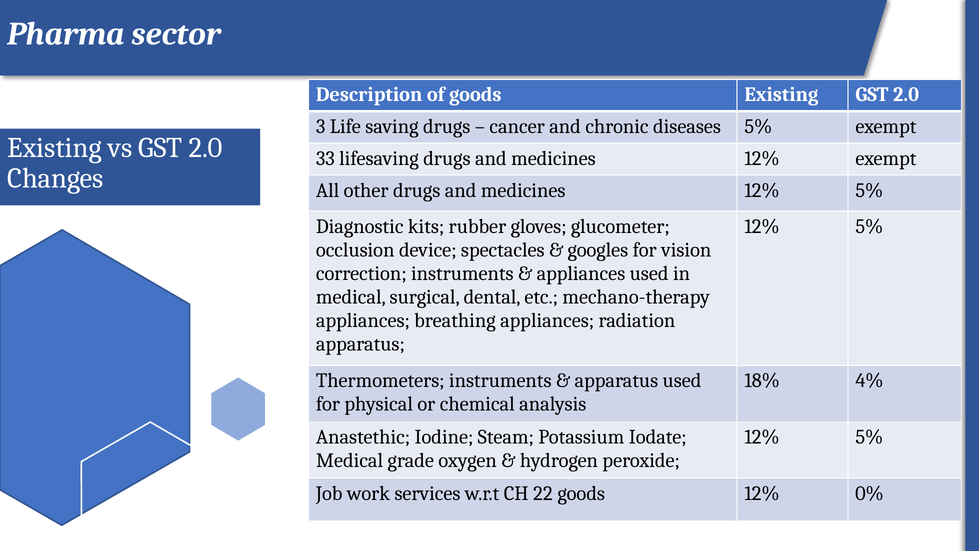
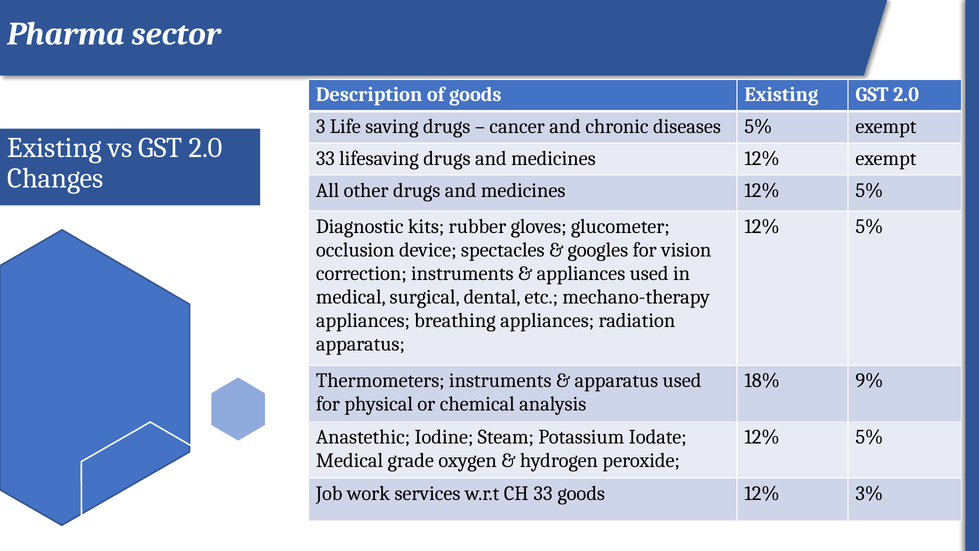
4%: 4% -> 9% (869, 380)
CH 22: 22 -> 33 (543, 493)
0%: 0% -> 3% (869, 493)
